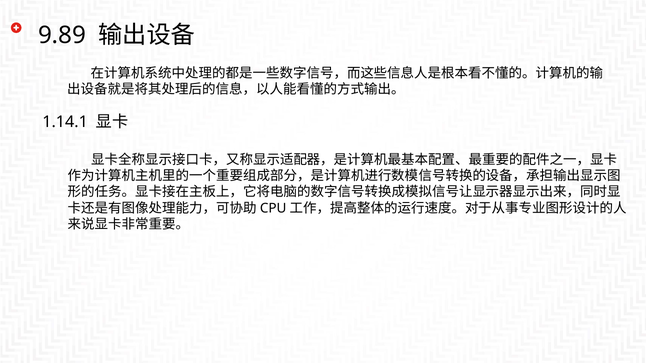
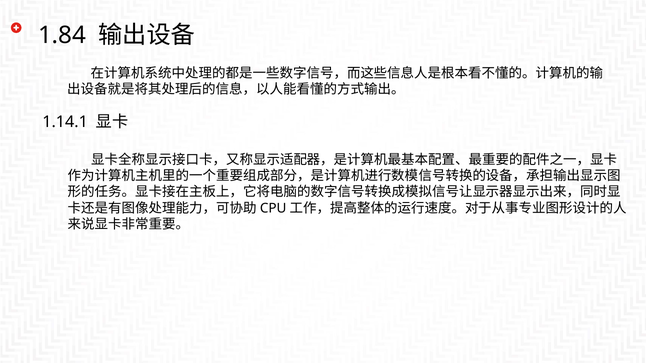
9.89: 9.89 -> 1.84 (62, 35)
